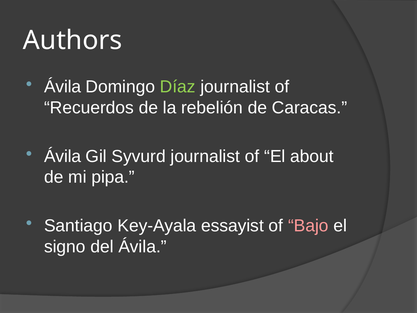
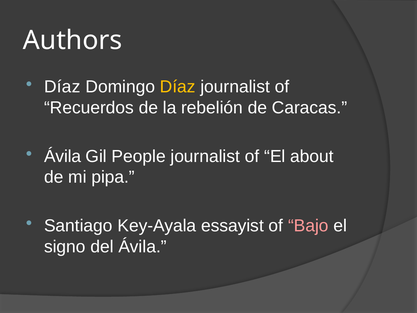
Ávila: Ávila -> Díaz (62, 87)
Díaz colour: light green -> yellow (178, 87)
Syvurd: Syvurd -> People (139, 156)
